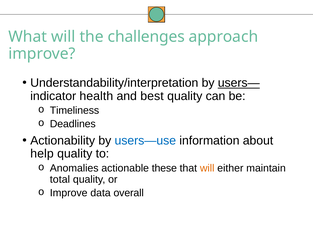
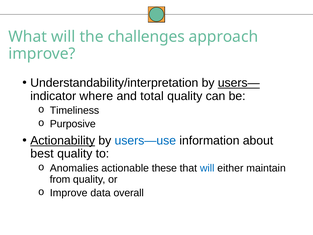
health: health -> where (96, 96)
best: best -> total (152, 96)
Deadlines: Deadlines -> Purposive (73, 124)
Actionability underline: none -> present (63, 140)
help: help -> best (42, 154)
will colour: orange -> blue (207, 168)
total: total -> from (60, 179)
